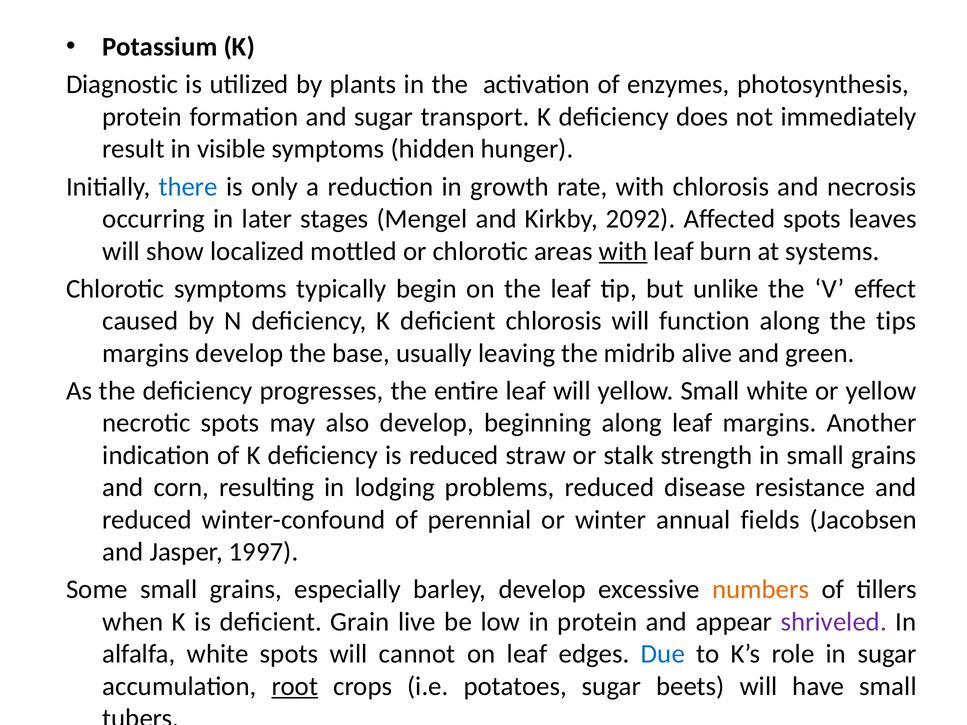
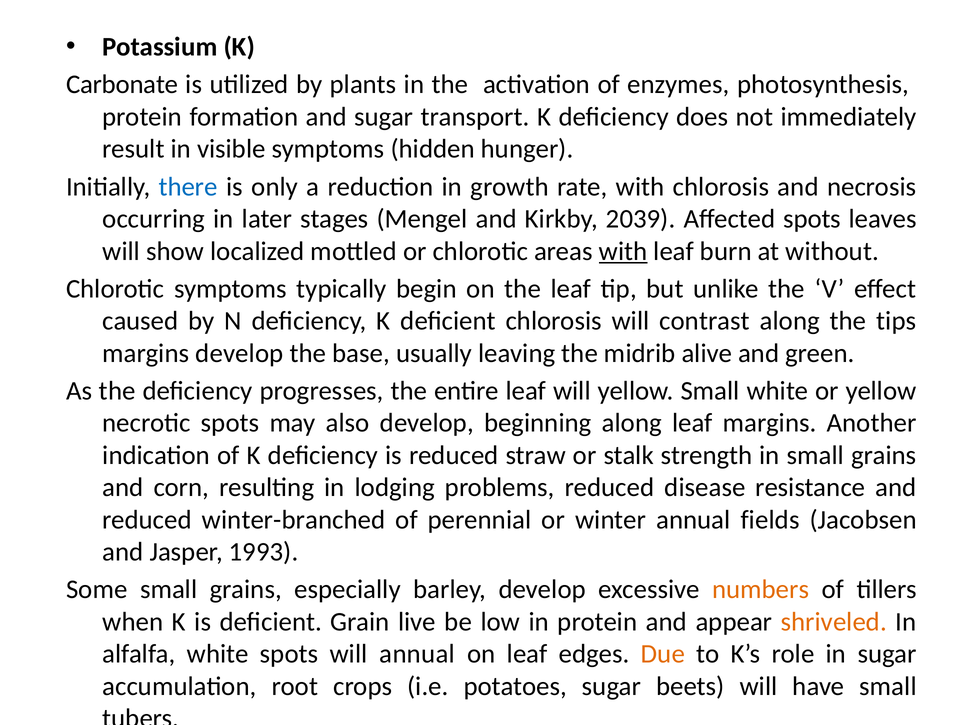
Diagnostic: Diagnostic -> Carbonate (122, 85)
2092: 2092 -> 2039 (641, 219)
systems: systems -> without (832, 251)
function: function -> contrast (705, 321)
winter-confound: winter-confound -> winter-branched (294, 520)
1997: 1997 -> 1993 (264, 552)
shriveled colour: purple -> orange (834, 622)
will cannot: cannot -> annual (417, 654)
Due colour: blue -> orange (663, 654)
root underline: present -> none (295, 687)
